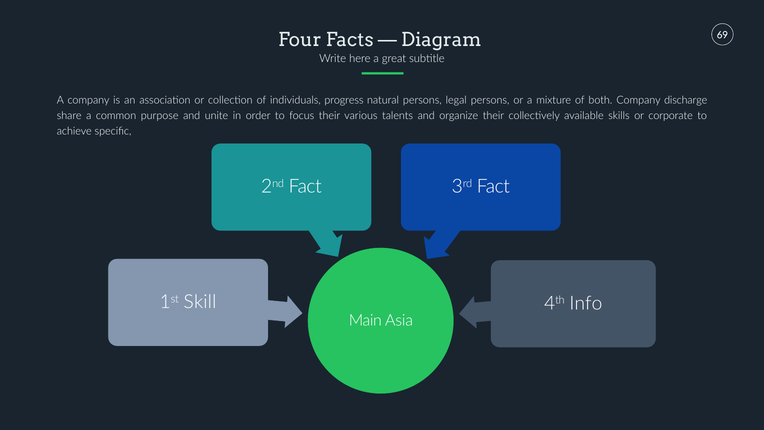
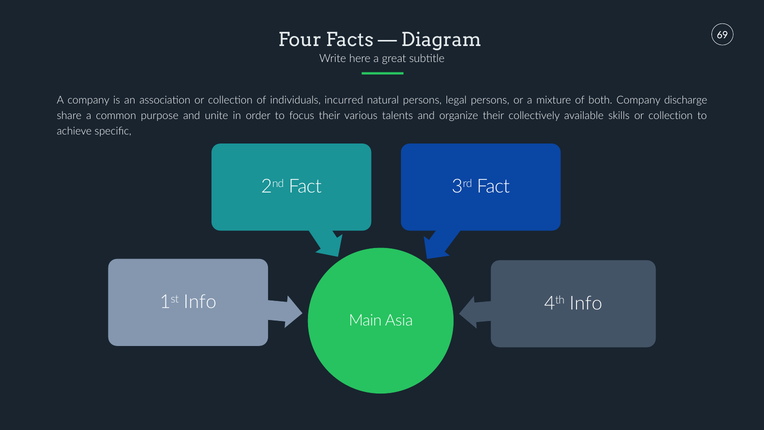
progress: progress -> incurred (344, 100)
skills or corporate: corporate -> collection (671, 116)
1st Skill: Skill -> Info (200, 302)
